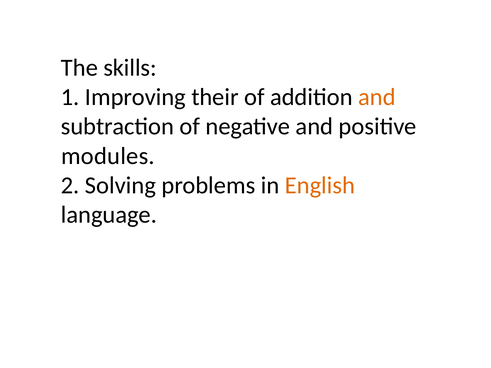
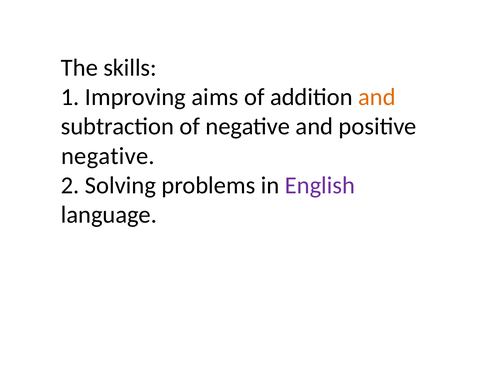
their: their -> aims (215, 97)
modules: modules -> negative (108, 156)
English colour: orange -> purple (320, 185)
